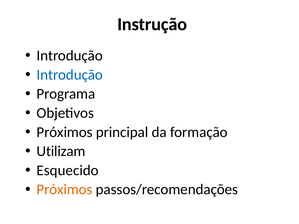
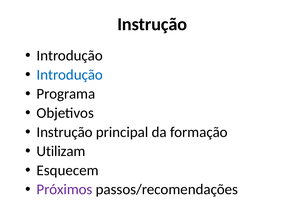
Próximos: Próximos -> Instrução (65, 132)
Esquecido: Esquecido -> Esquecem (68, 171)
Próximos colour: orange -> purple (65, 190)
